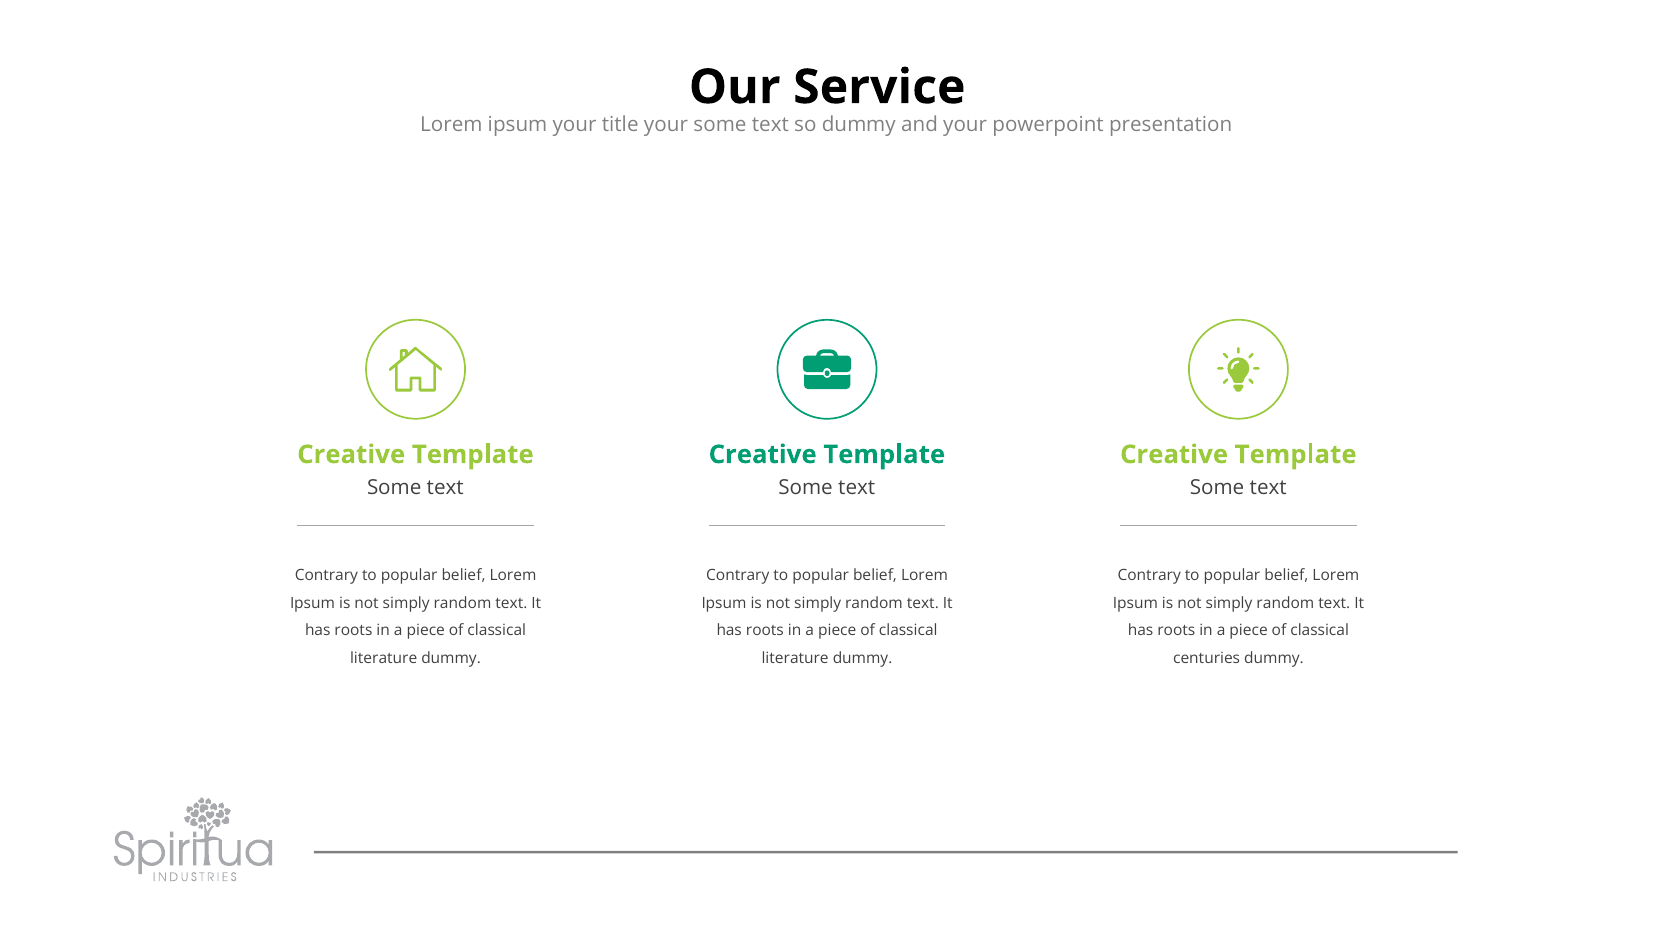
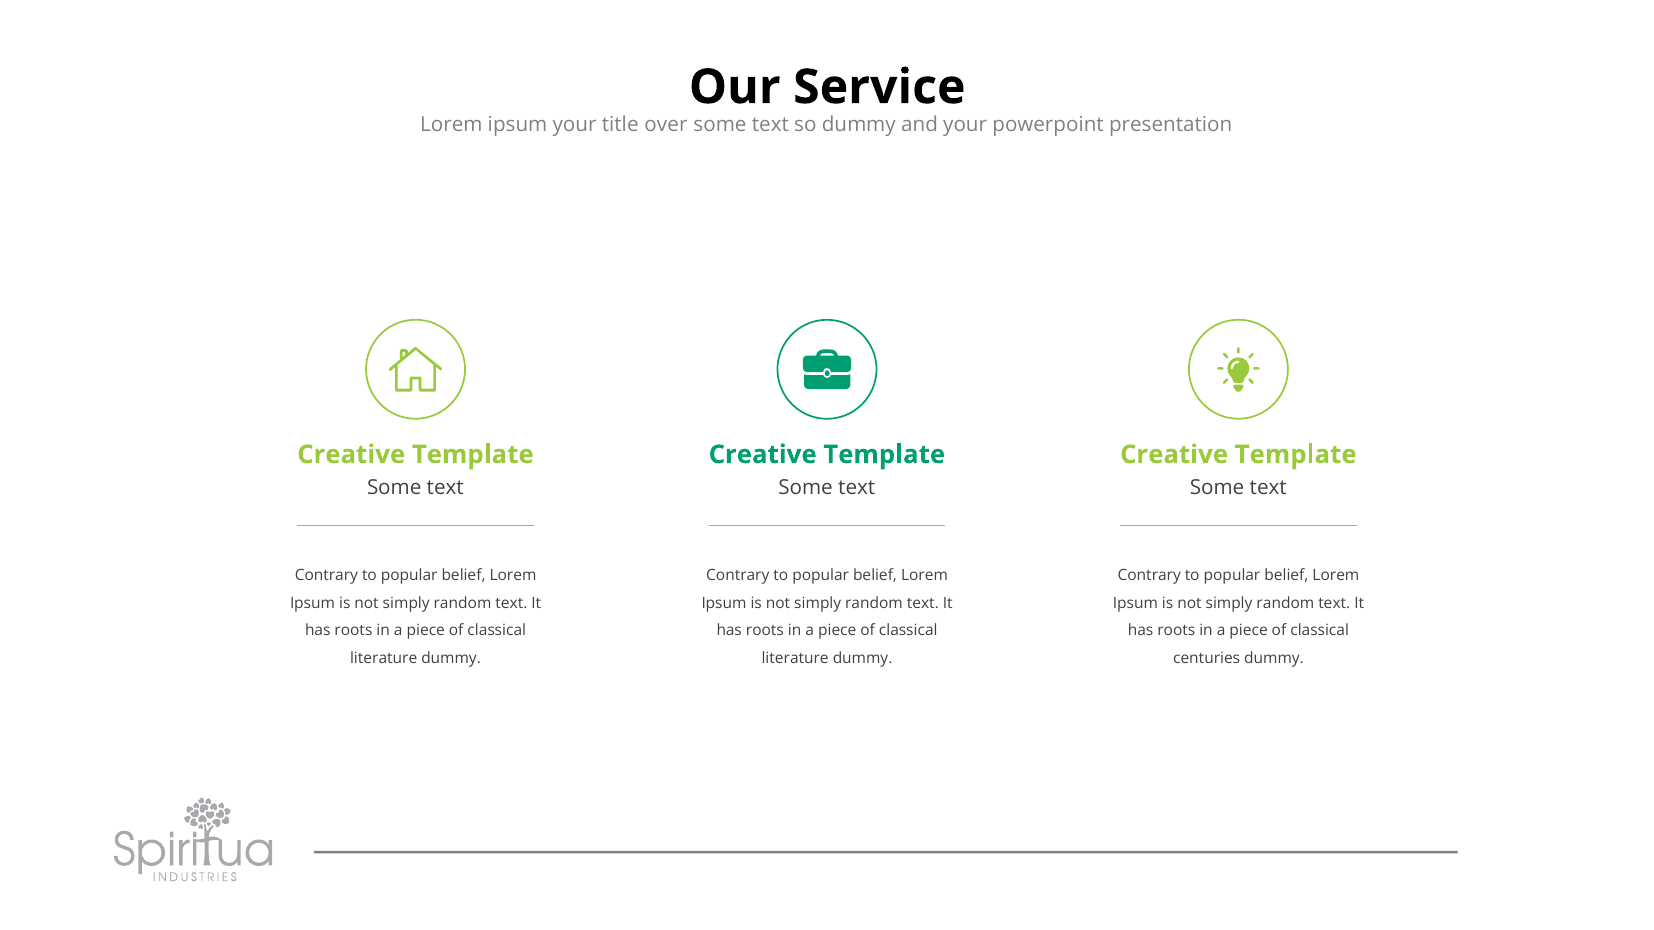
title your: your -> over (666, 124)
